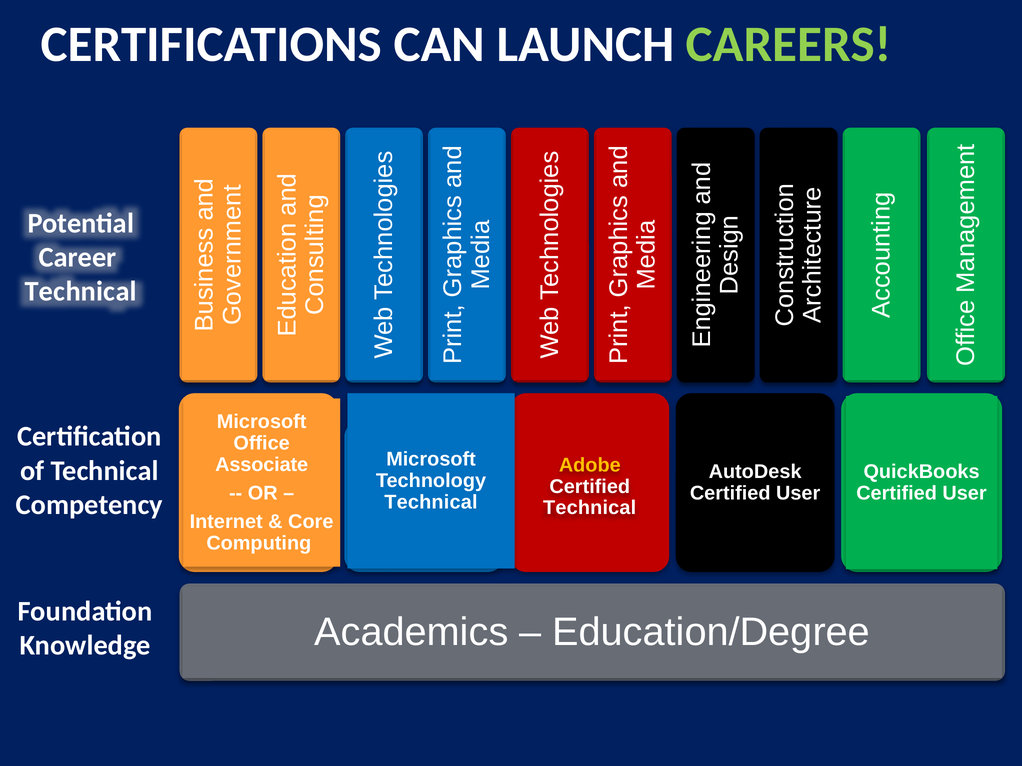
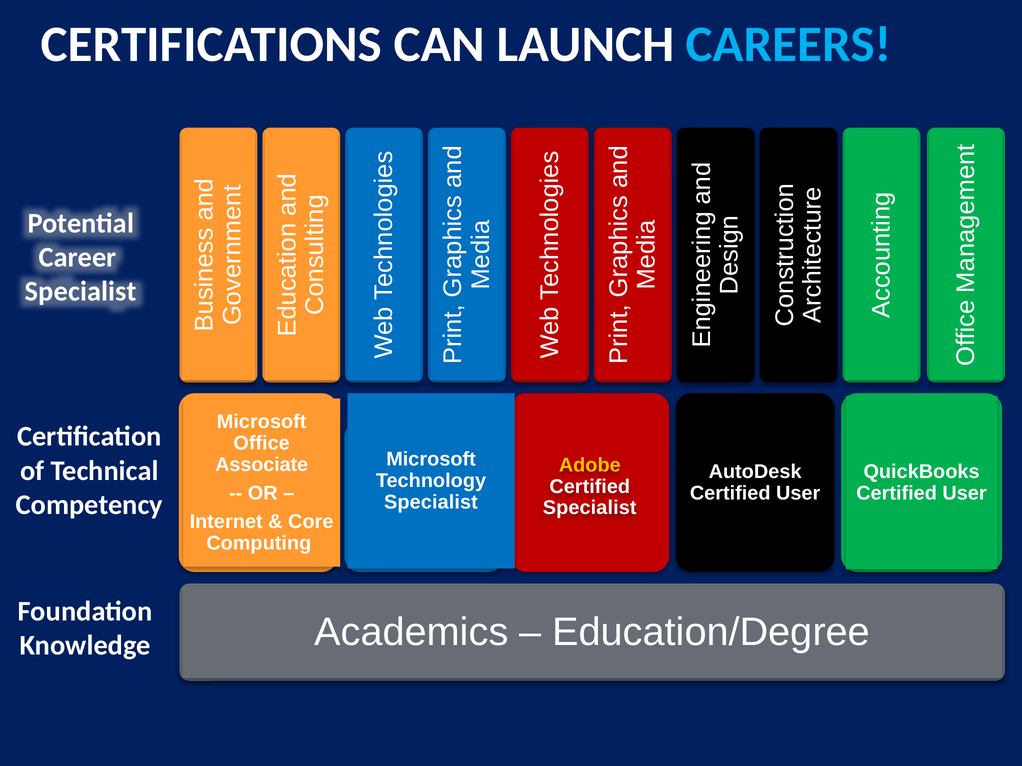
CAREERS colour: light green -> light blue (789, 44)
Technical: Technical -> Specialist (81, 292)
Technical: Technical -> Specialist (431, 503)
Technical: Technical -> Specialist (590, 508)
